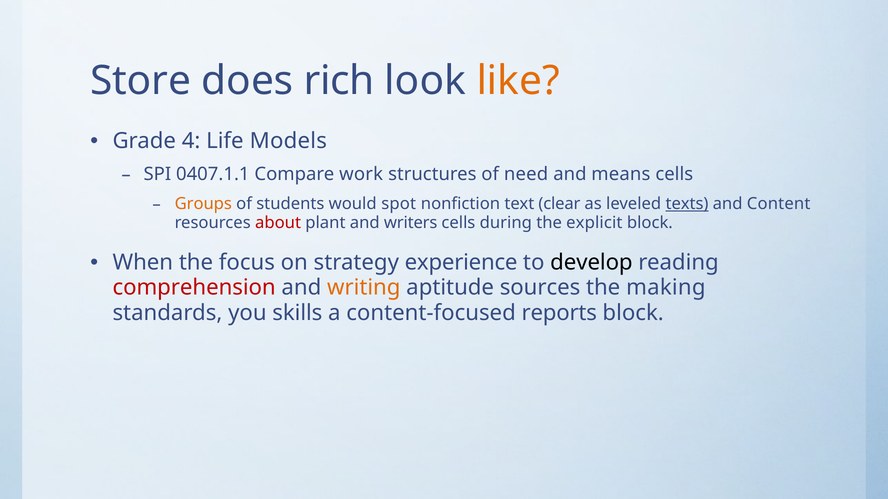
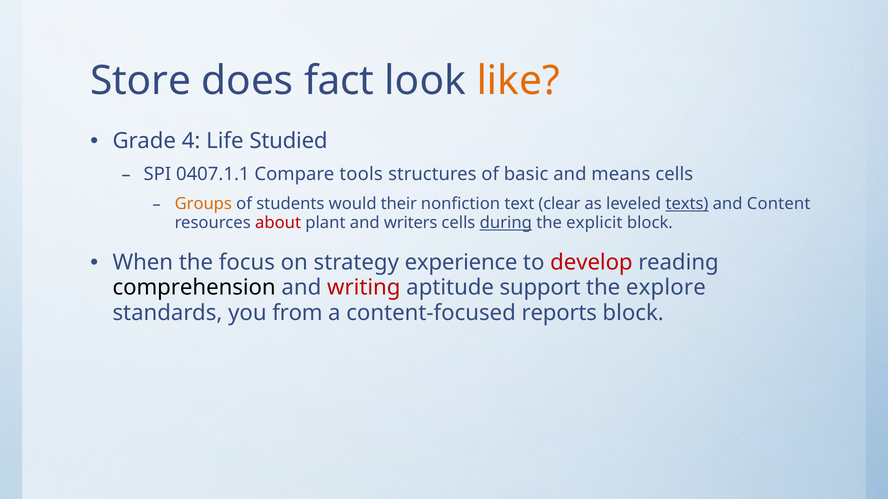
rich: rich -> fact (339, 81)
Models: Models -> Studied (289, 141)
work: work -> tools (361, 174)
need: need -> basic (526, 174)
spot: spot -> their (399, 204)
during underline: none -> present (506, 223)
develop colour: black -> red (591, 263)
comprehension colour: red -> black (194, 288)
writing colour: orange -> red (364, 288)
sources: sources -> support (540, 288)
making: making -> explore (666, 288)
skills: skills -> from (297, 313)
